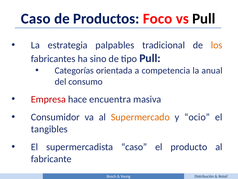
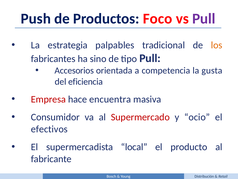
Caso: Caso -> Push (36, 19)
Pull colour: black -> purple (204, 19)
Categorías: Categorías -> Accesorios (74, 70)
anual: anual -> gusta (212, 70)
consumo: consumo -> eficiencia (86, 81)
Supermercado colour: orange -> red (140, 117)
tangibles: tangibles -> efectivos (49, 129)
supermercadista caso: caso -> local (134, 147)
